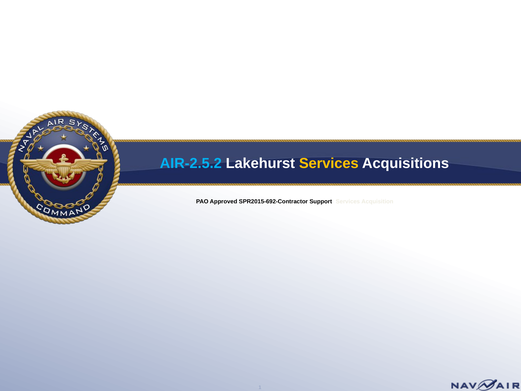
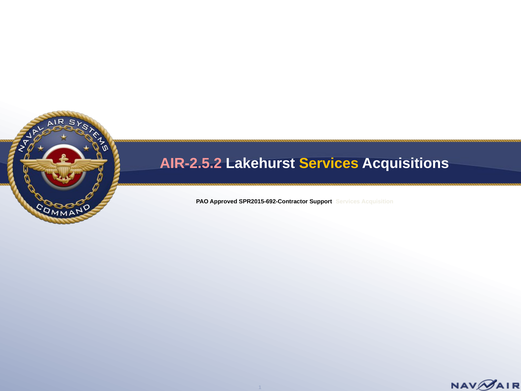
AIR-2.5.2 colour: light blue -> pink (191, 163)
